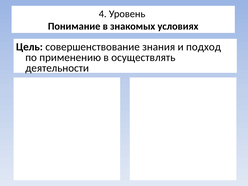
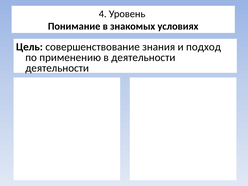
в осуществлять: осуществлять -> деятельности (143, 58)
